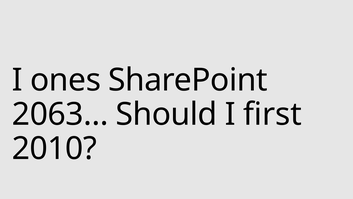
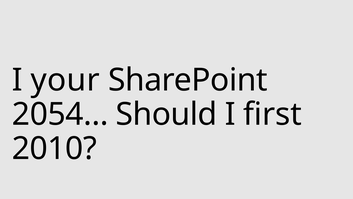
ones: ones -> your (65, 80)
2063…: 2063… -> 2054… (60, 114)
